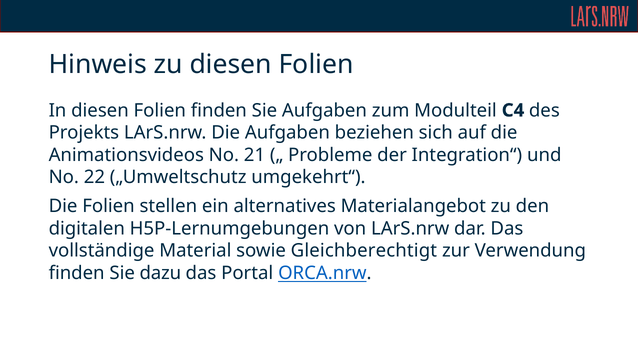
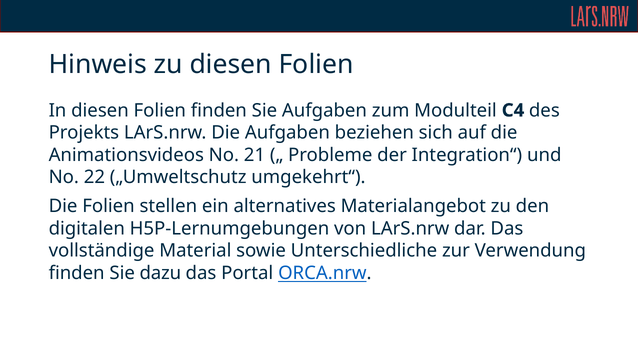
Gleichberechtigt: Gleichberechtigt -> Unterschiedliche (364, 251)
